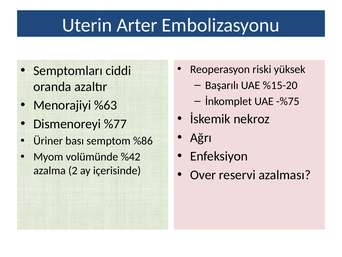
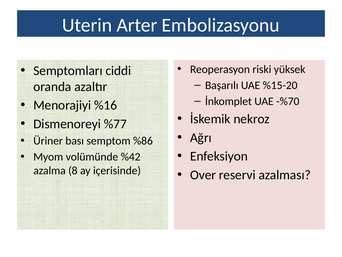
-%75: -%75 -> -%70 (288, 101)
%63: %63 -> %16 (106, 105)
2: 2 -> 8 (73, 170)
